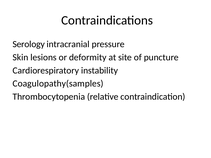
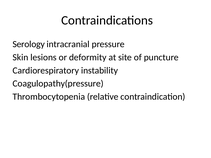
Coagulopathy(samples: Coagulopathy(samples -> Coagulopathy(pressure (58, 84)
